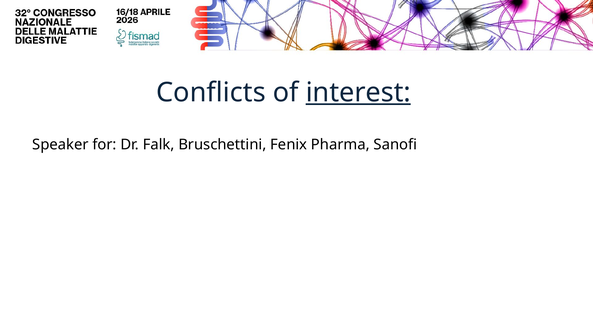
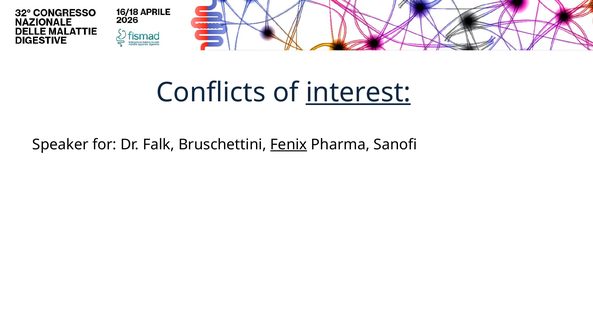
Fenix underline: none -> present (289, 144)
